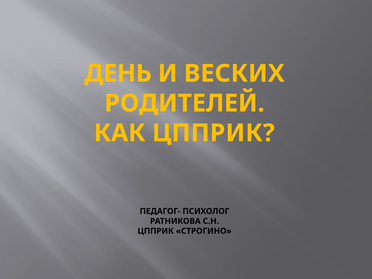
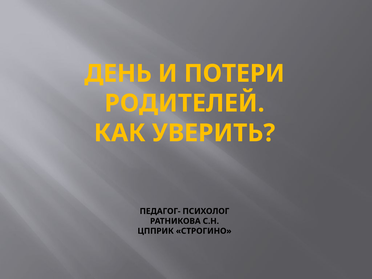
ВЕСКИХ: ВЕСКИХ -> ПОТЕРИ (234, 74)
КАК ЦППРИК: ЦППРИК -> УВЕРИТЬ (214, 133)
